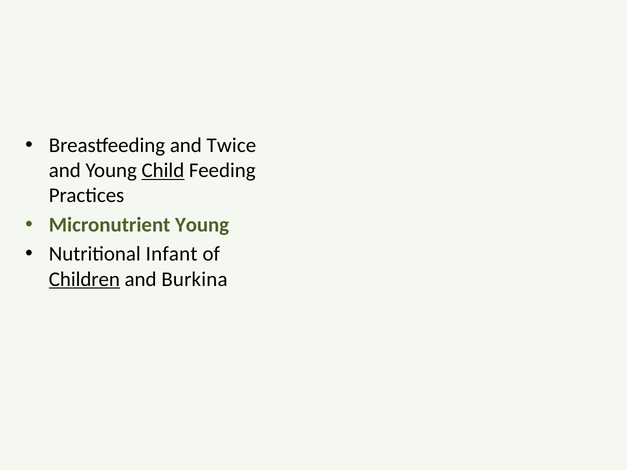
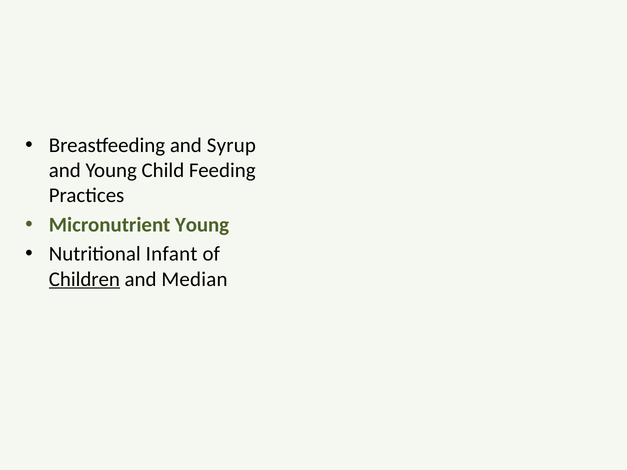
Twice: Twice -> Syrup (231, 146)
Child underline: present -> none (163, 171)
Burkina: Burkina -> Median (194, 279)
